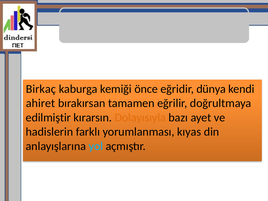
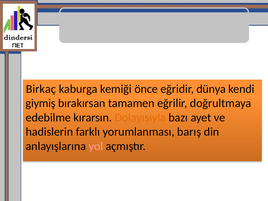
ahiret: ahiret -> giymiş (41, 103)
edilmiştir: edilmiştir -> edebilme (48, 117)
kıyas: kıyas -> barış (189, 132)
yol colour: light blue -> pink (96, 146)
